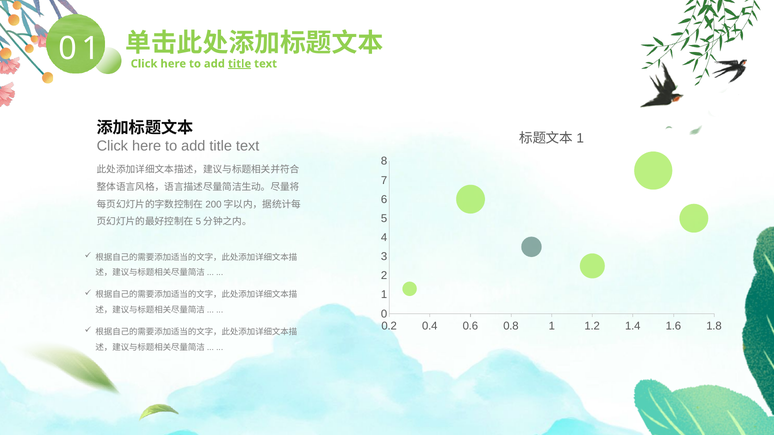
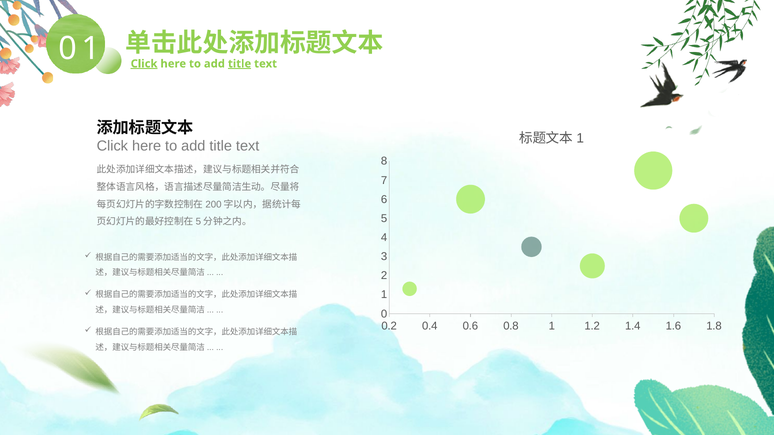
Click underline: none -> present (144, 64)
